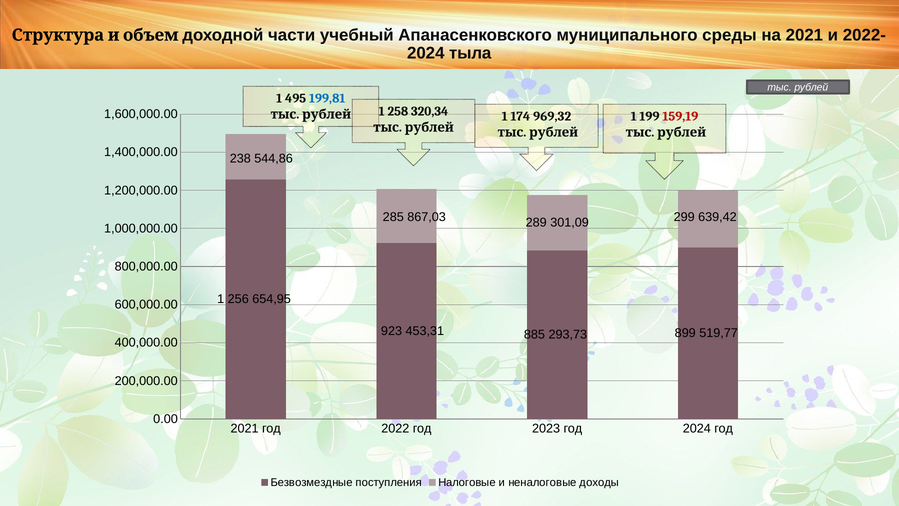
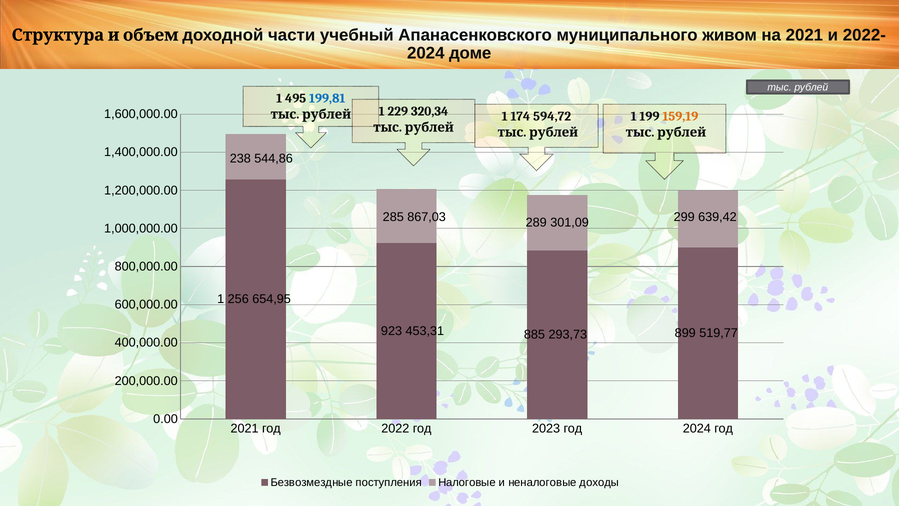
среды: среды -> живом (730, 35)
тыла: тыла -> доме (470, 53)
258: 258 -> 229 (398, 111)
969,32: 969,32 -> 594,72 (552, 116)
159,19 colour: red -> orange (680, 116)
